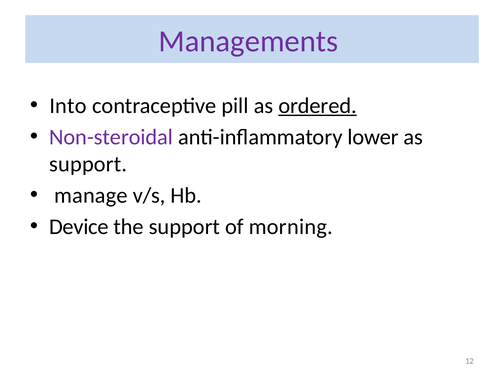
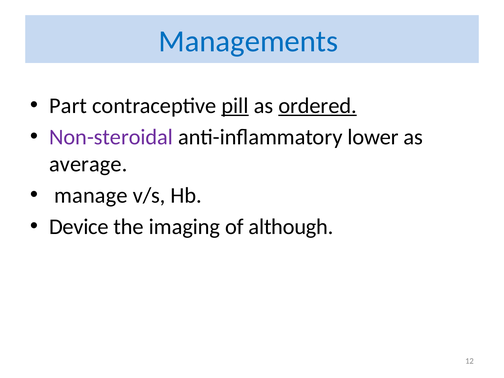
Managements colour: purple -> blue (248, 41)
Into: Into -> Part (68, 106)
pill underline: none -> present (235, 106)
support: support -> average (88, 164)
the support: support -> imaging (185, 227)
morning: morning -> although (291, 227)
